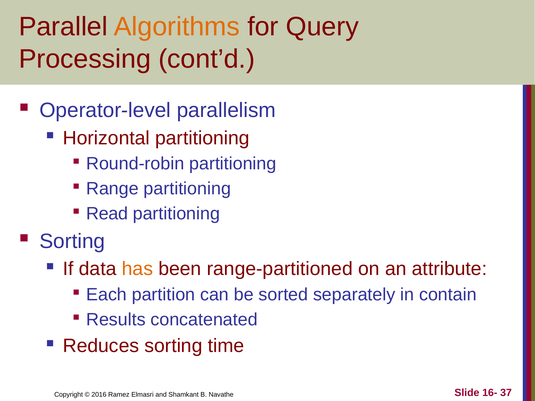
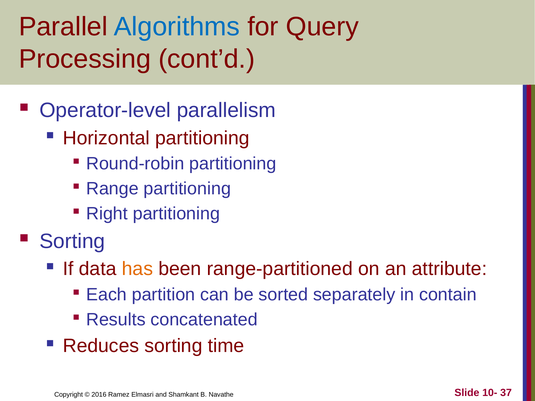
Algorithms colour: orange -> blue (177, 27)
Read: Read -> Right (107, 214)
16-: 16- -> 10- (490, 393)
